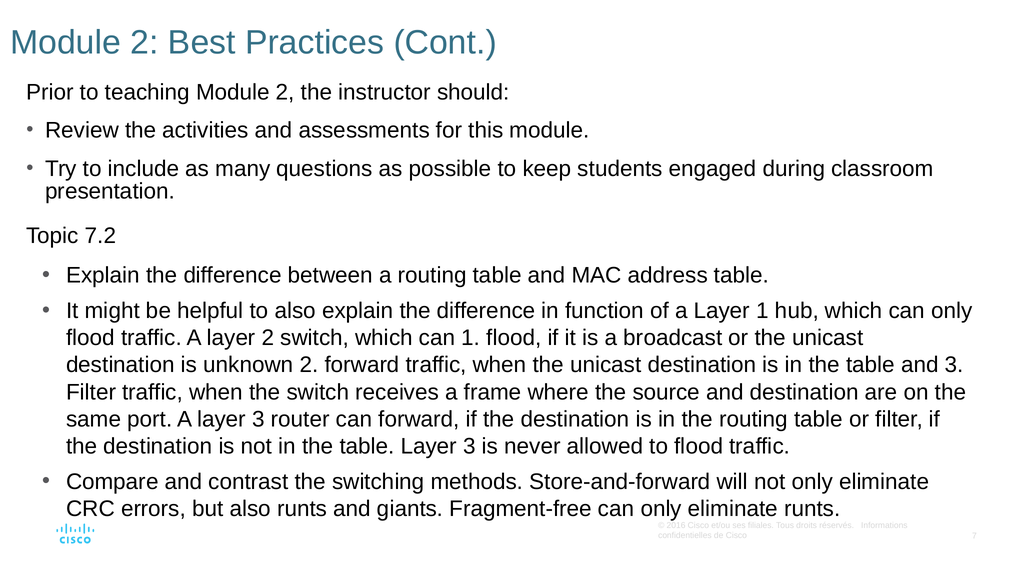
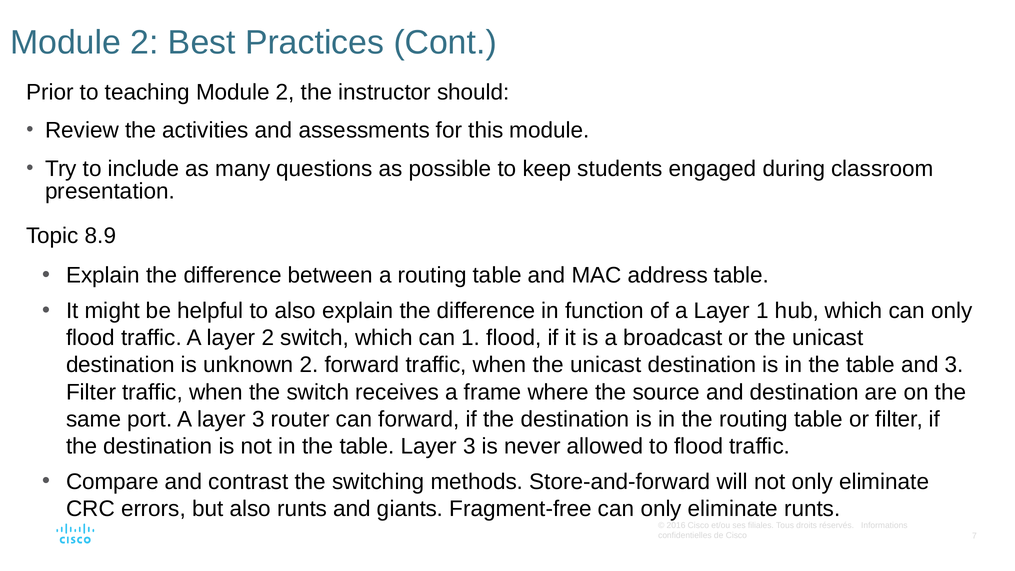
7.2: 7.2 -> 8.9 (101, 236)
